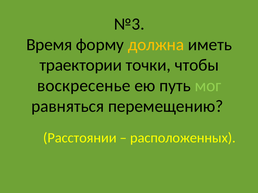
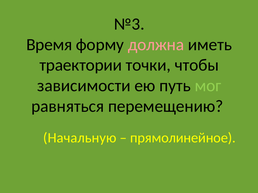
должна colour: yellow -> pink (156, 45)
воскресенье: воскресенье -> зависимости (84, 86)
Расстоянии: Расстоянии -> Начальную (80, 138)
расположенных: расположенных -> прямолинейное (183, 138)
